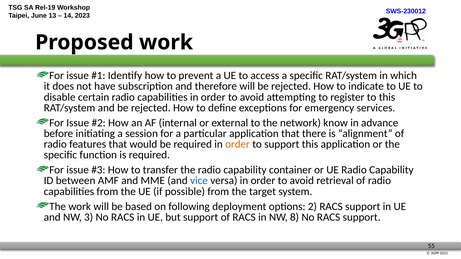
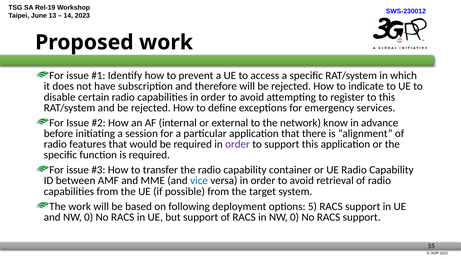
order colour: orange -> purple (238, 144)
2: 2 -> 5 (312, 207)
and NW 3: 3 -> 0 (89, 217)
in NW 8: 8 -> 0 (295, 217)
